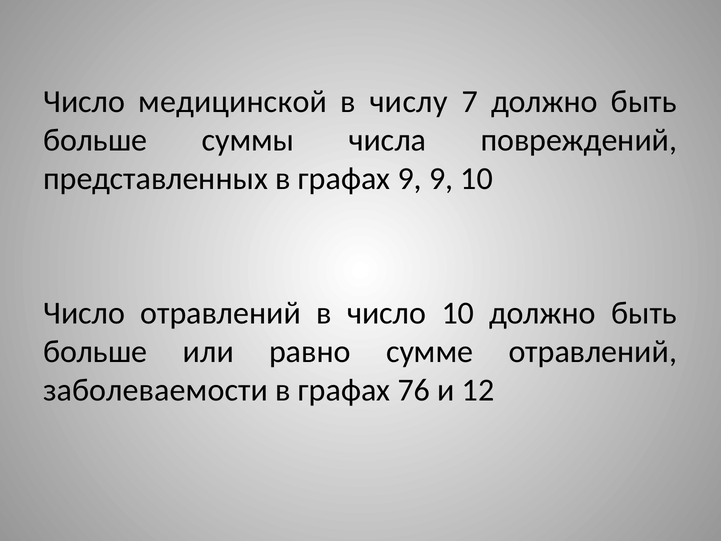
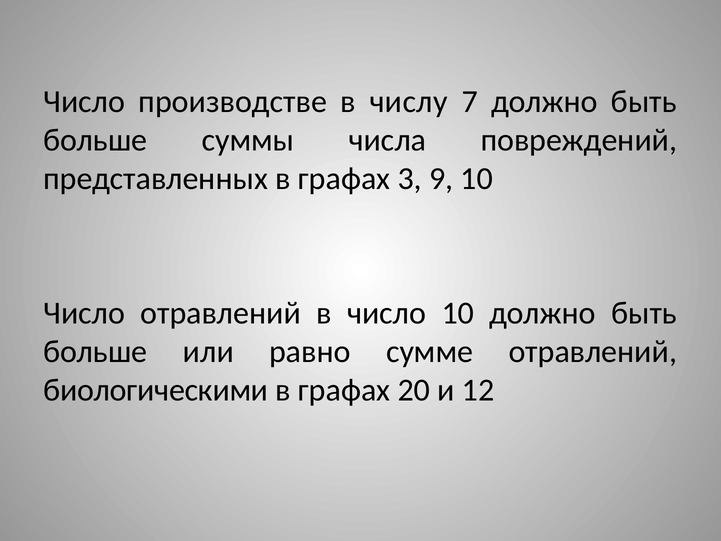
медицинской: медицинской -> производстве (233, 101)
графах 9: 9 -> 3 (410, 178)
заболеваемости: заболеваемости -> биологическими (156, 390)
76: 76 -> 20 (414, 390)
